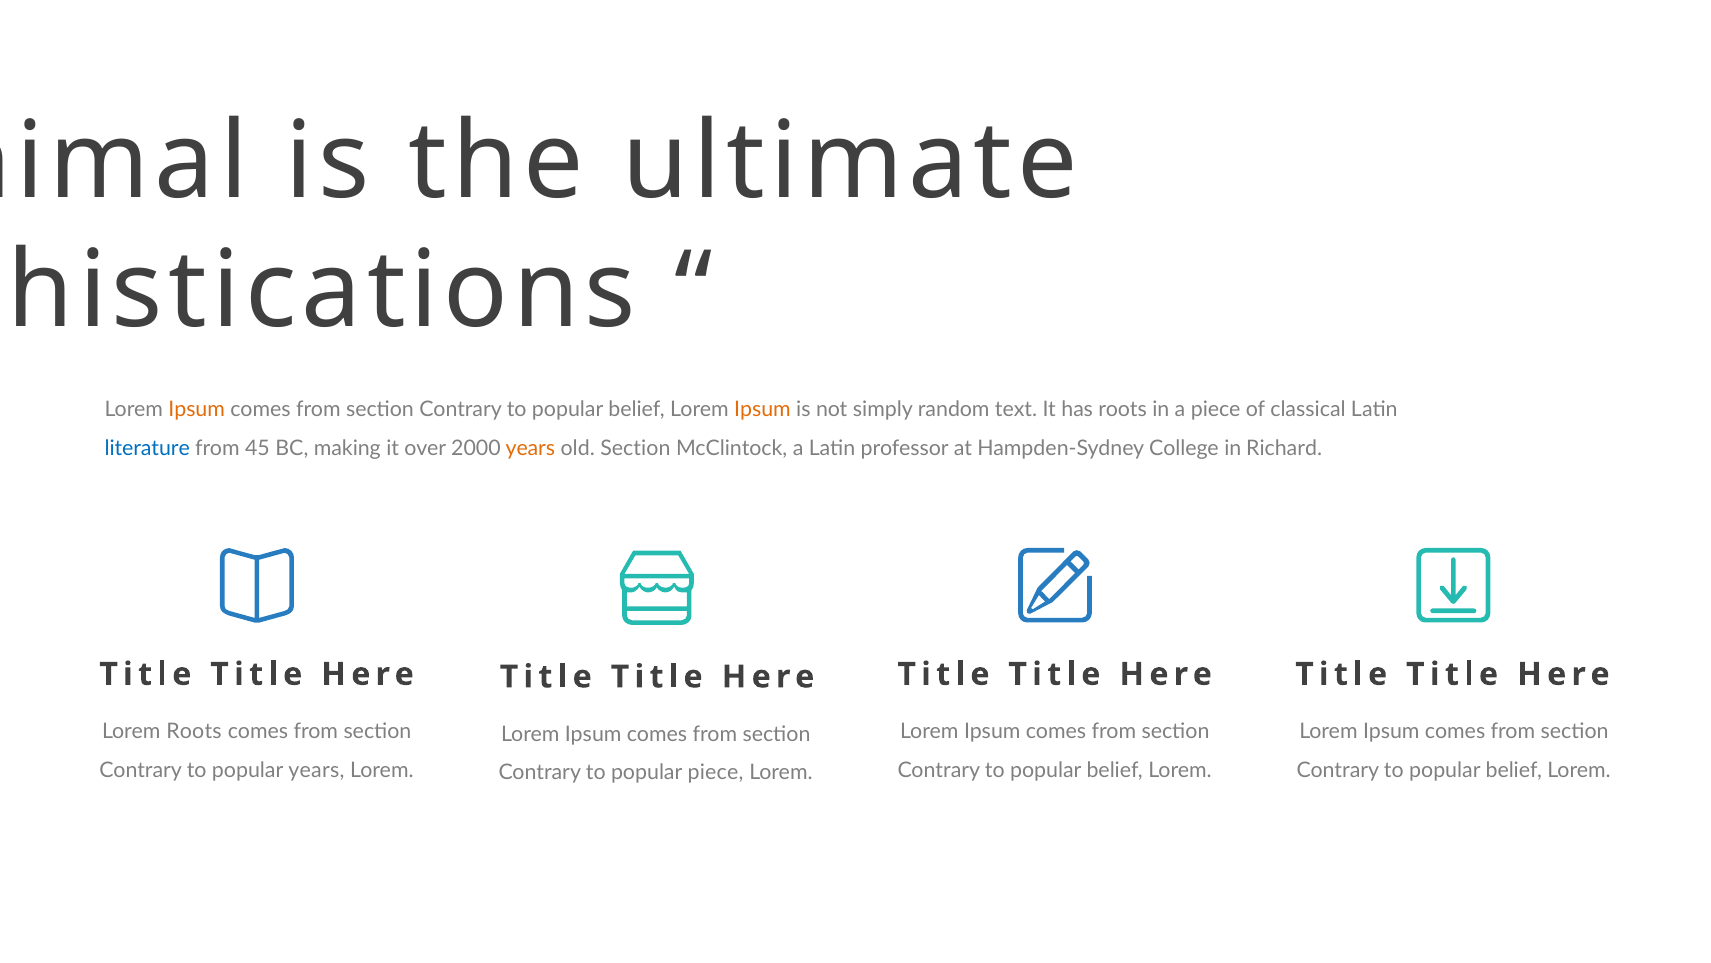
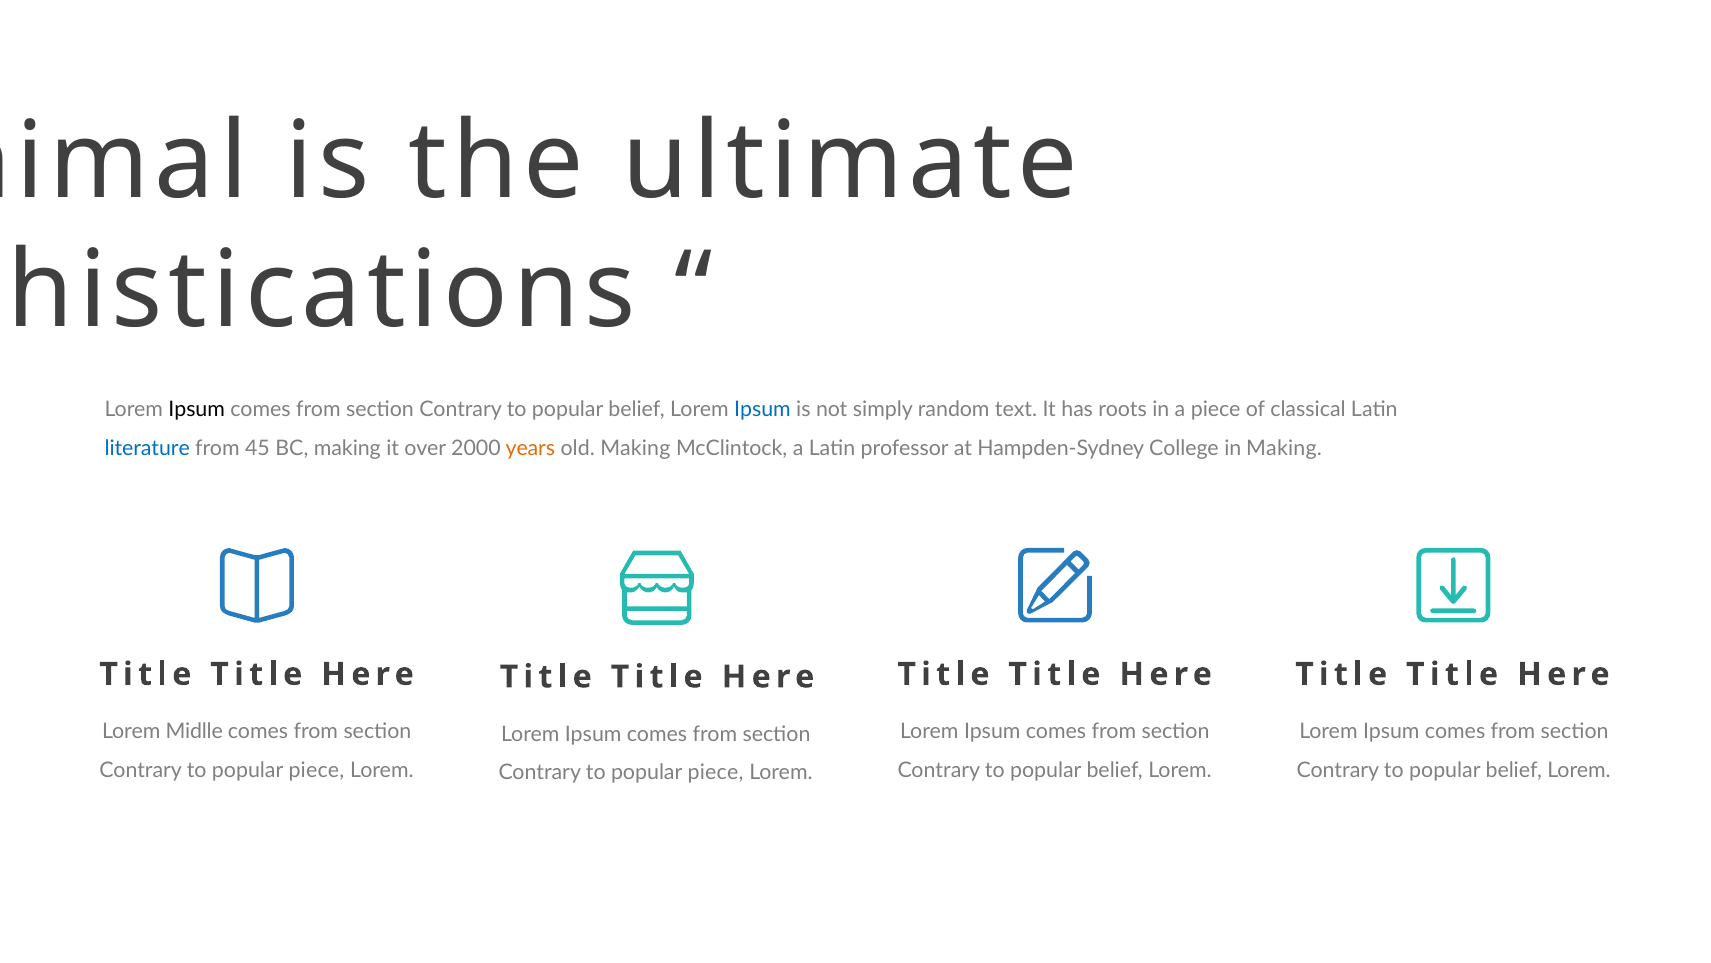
Ipsum colour: orange -> black (197, 409)
Ipsum colour: orange -> blue (762, 409)
old Section: Section -> Making (635, 448)
in Richard: Richard -> Making (1284, 448)
Lorem Roots: Roots -> Midlle (194, 731)
years: years -> piece (316, 770)
